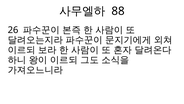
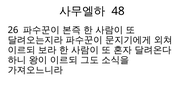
88: 88 -> 48 (118, 11)
